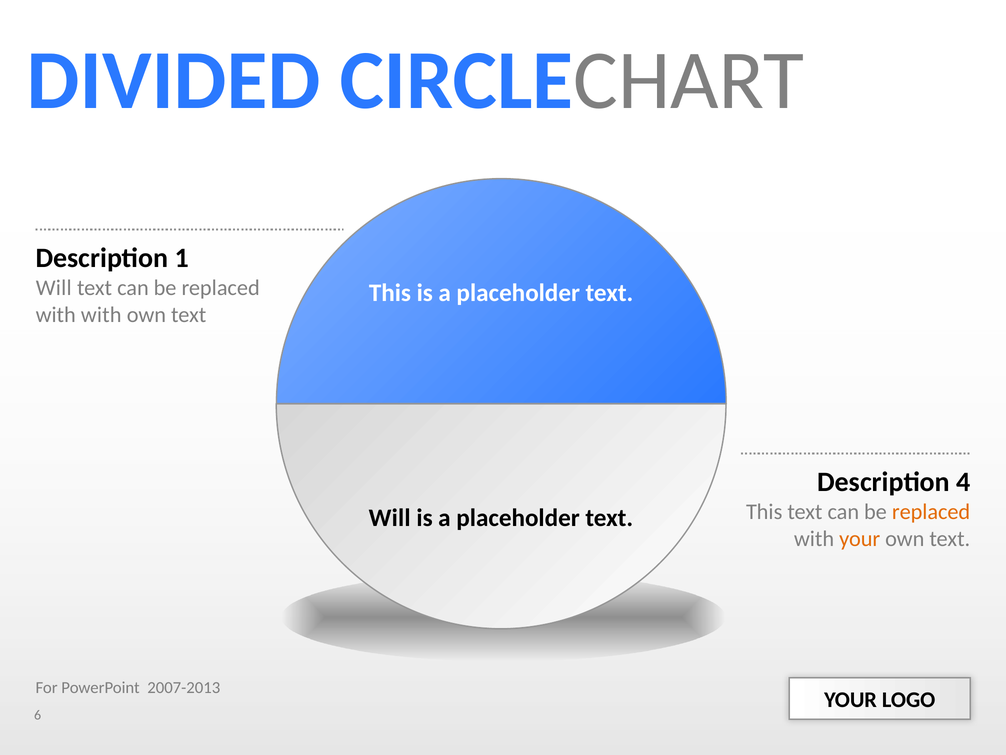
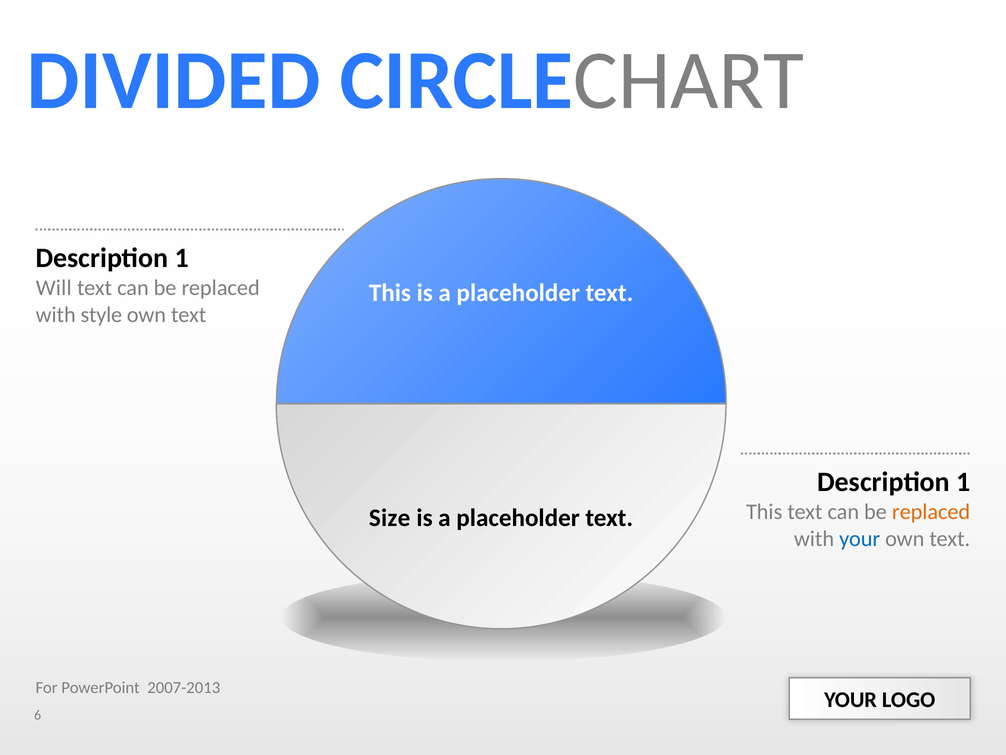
with with: with -> style (101, 314)
4: 4 -> 1 (963, 482)
Will: Will -> Size (390, 518)
your colour: orange -> blue (860, 538)
